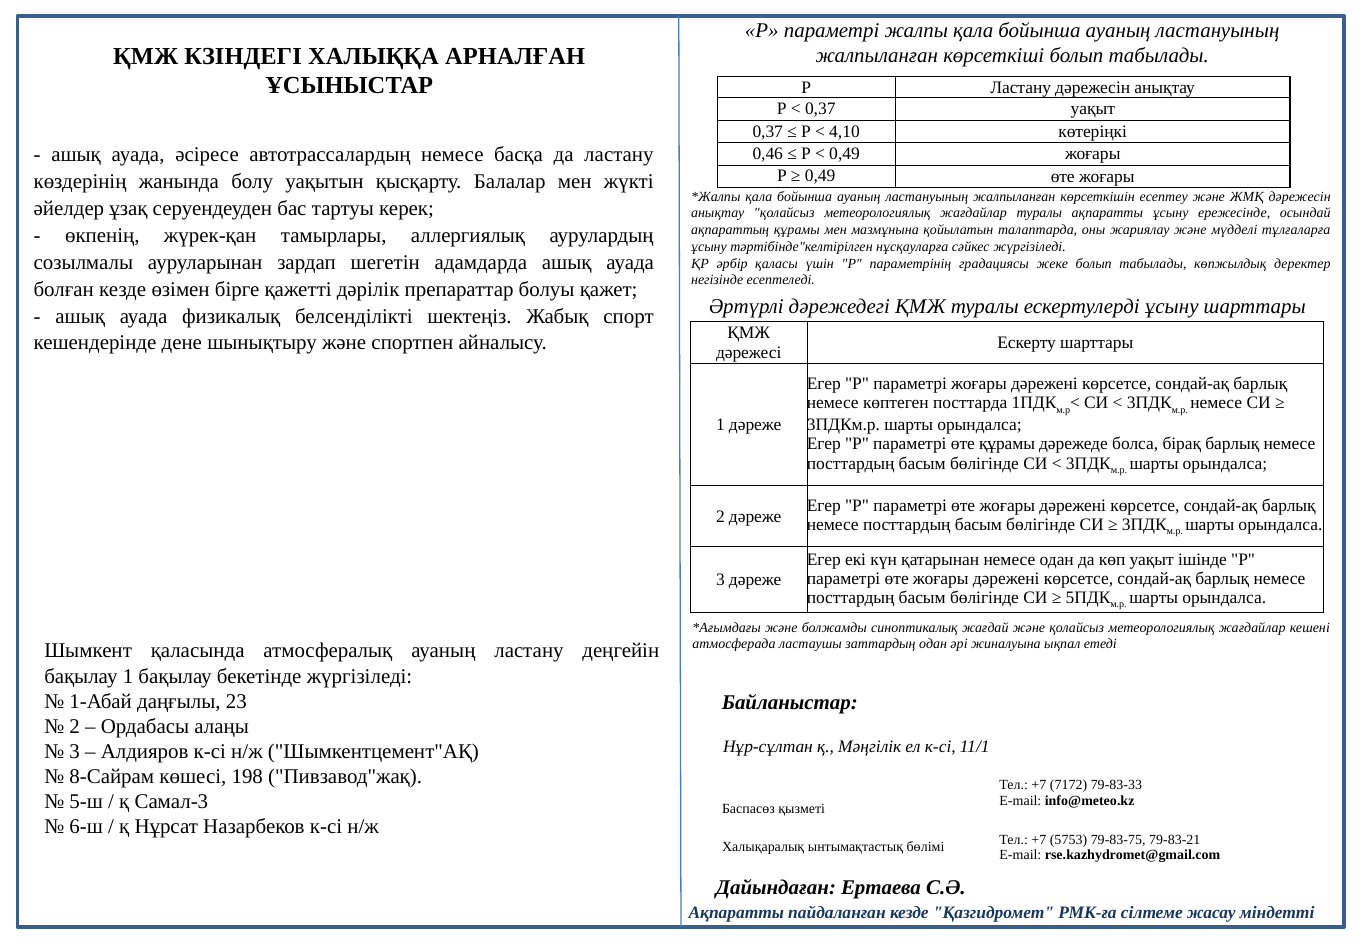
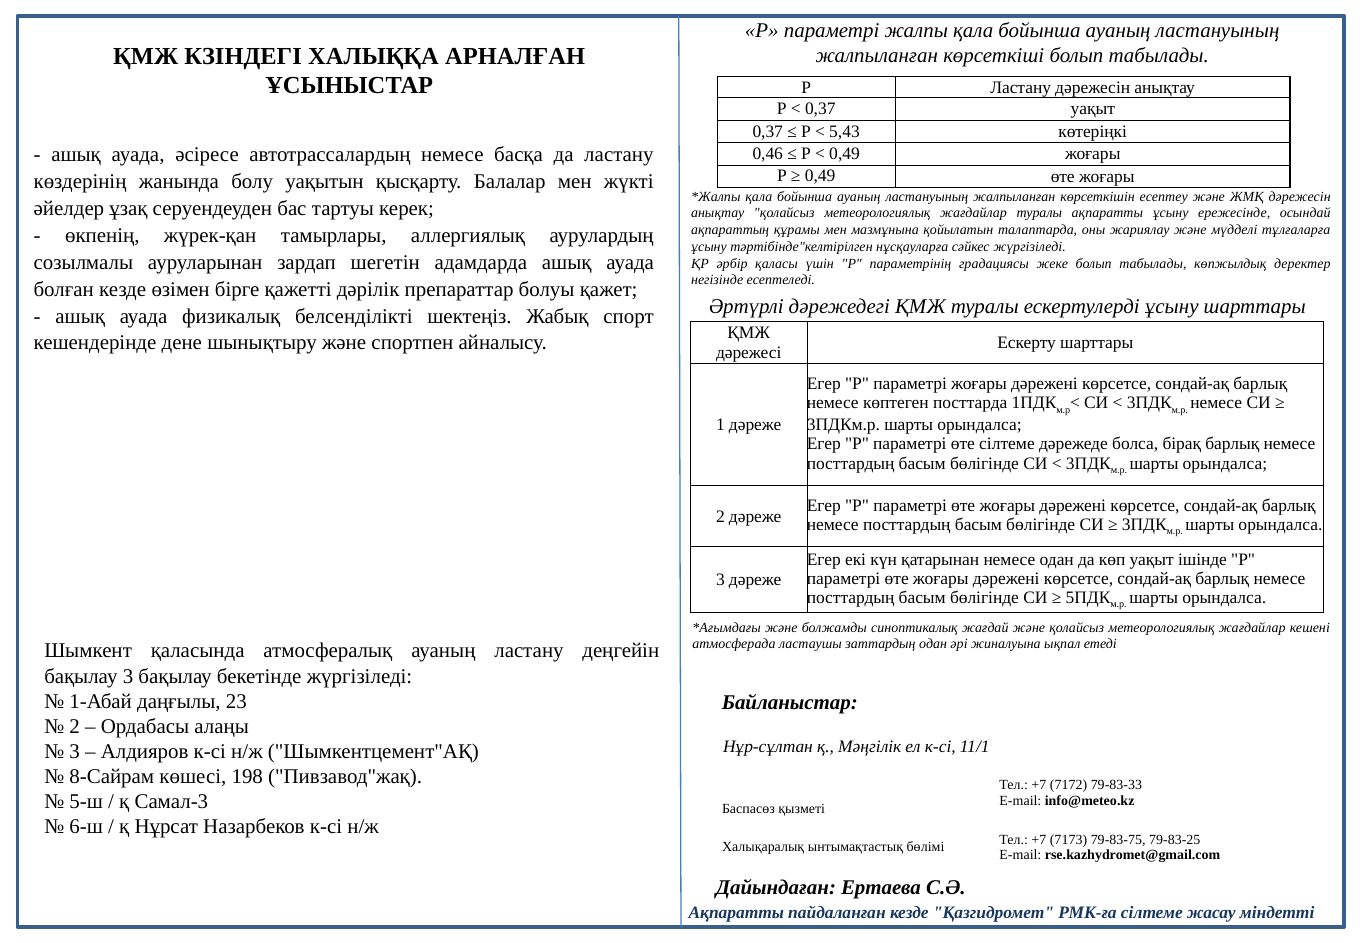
4,10: 4,10 -> 5,43 (844, 131)
өте құрамы: құрамы -> сілтеме (1007, 444)
бақылау 1: 1 -> 3 (128, 676)
5753: 5753 -> 7173 (1069, 840)
79-83-21: 79-83-21 -> 79-83-25 (1175, 840)
